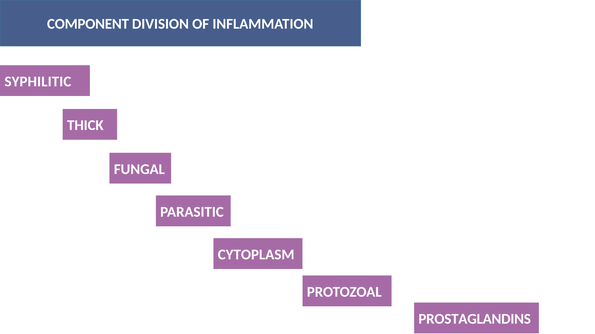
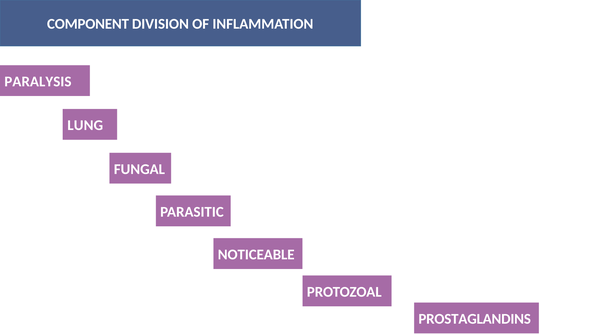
SYPHILITIC: SYPHILITIC -> PARALYSIS (38, 82)
THICK: THICK -> LUNG (85, 126)
CYTOPLASM: CYTOPLASM -> NOTICEABLE (256, 255)
